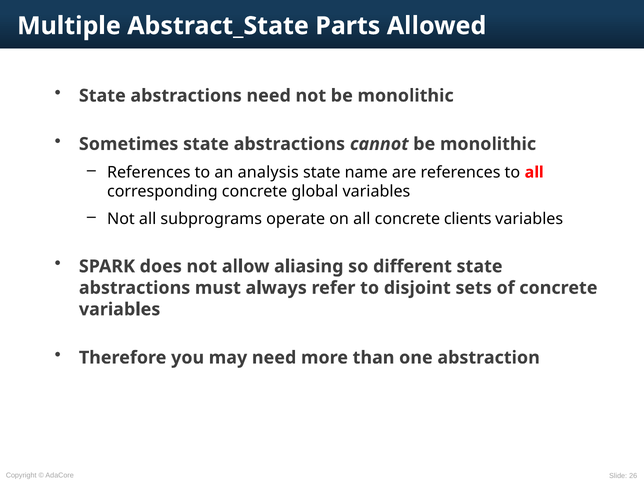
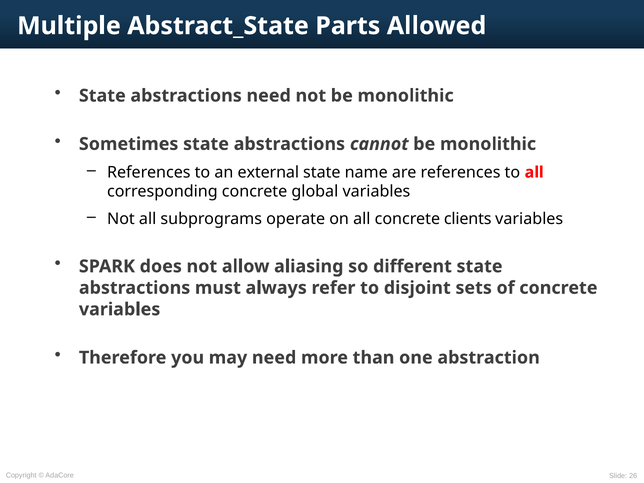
analysis: analysis -> external (268, 172)
